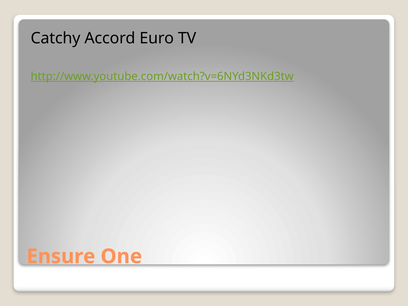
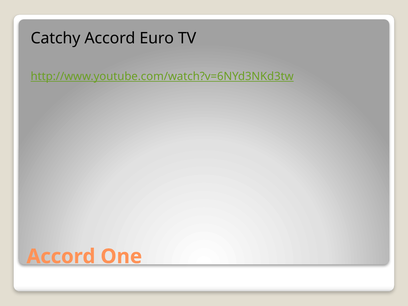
Ensure: Ensure -> Accord (61, 256)
